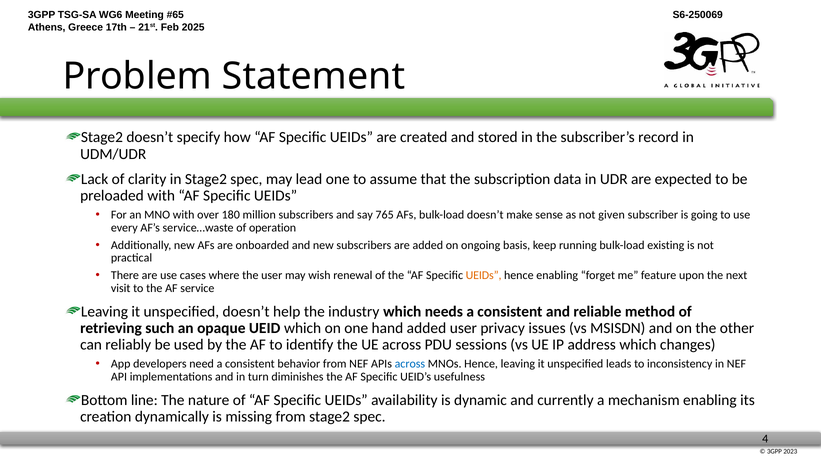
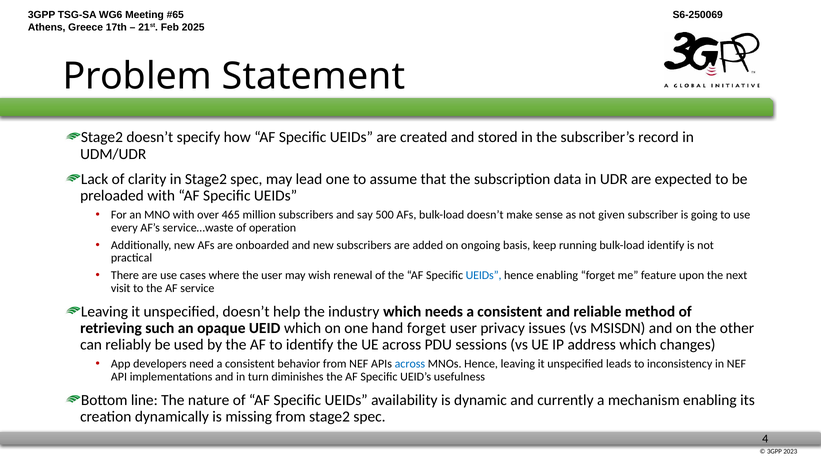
180: 180 -> 465 (231, 215)
765: 765 -> 500 (385, 215)
bulk-load existing: existing -> identify (666, 245)
UEIDs colour: orange -> blue (484, 275)
hand added: added -> forget (426, 328)
